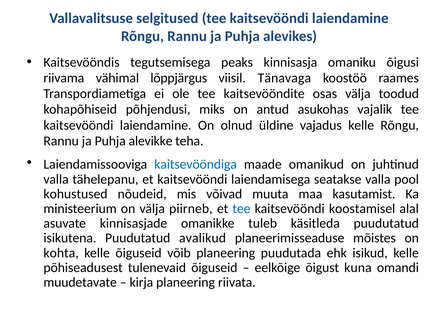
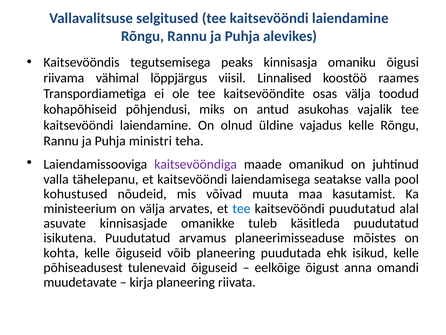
Tänavaga: Tänavaga -> Linnalised (284, 78)
alevikke: alevikke -> ministri (150, 141)
kaitsevööndiga colour: blue -> purple (196, 164)
piirneb: piirneb -> arvates (191, 208)
kaitsevööndi koostamisel: koostamisel -> puudutatud (362, 208)
avalikud: avalikud -> arvamus (203, 238)
kuna: kuna -> anna (358, 267)
